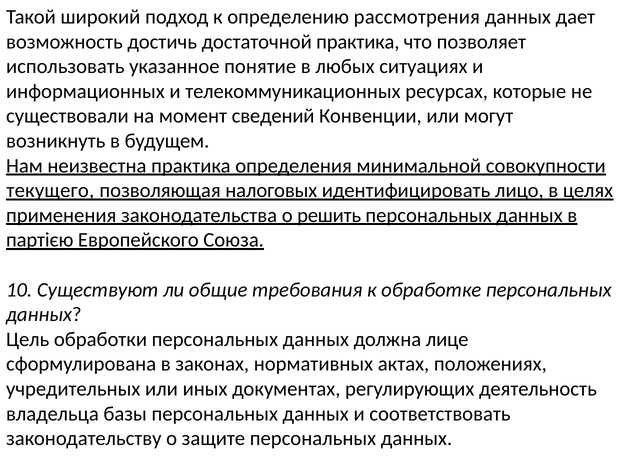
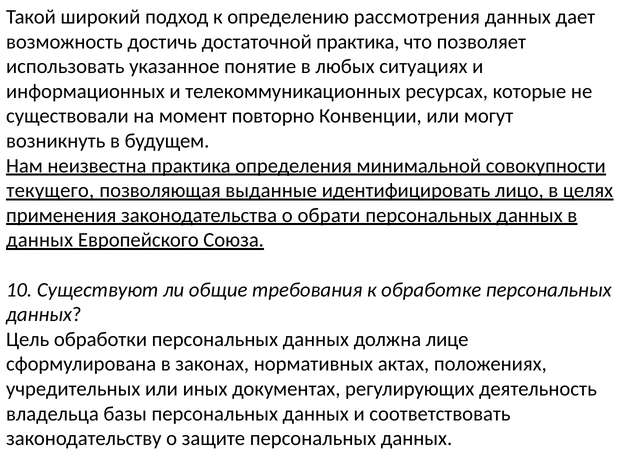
сведений: сведений -> повторно (273, 116)
налоговых: налоговых -> выданные (271, 190)
решить: решить -> обрати (329, 215)
партією: партією -> данных (40, 240)
